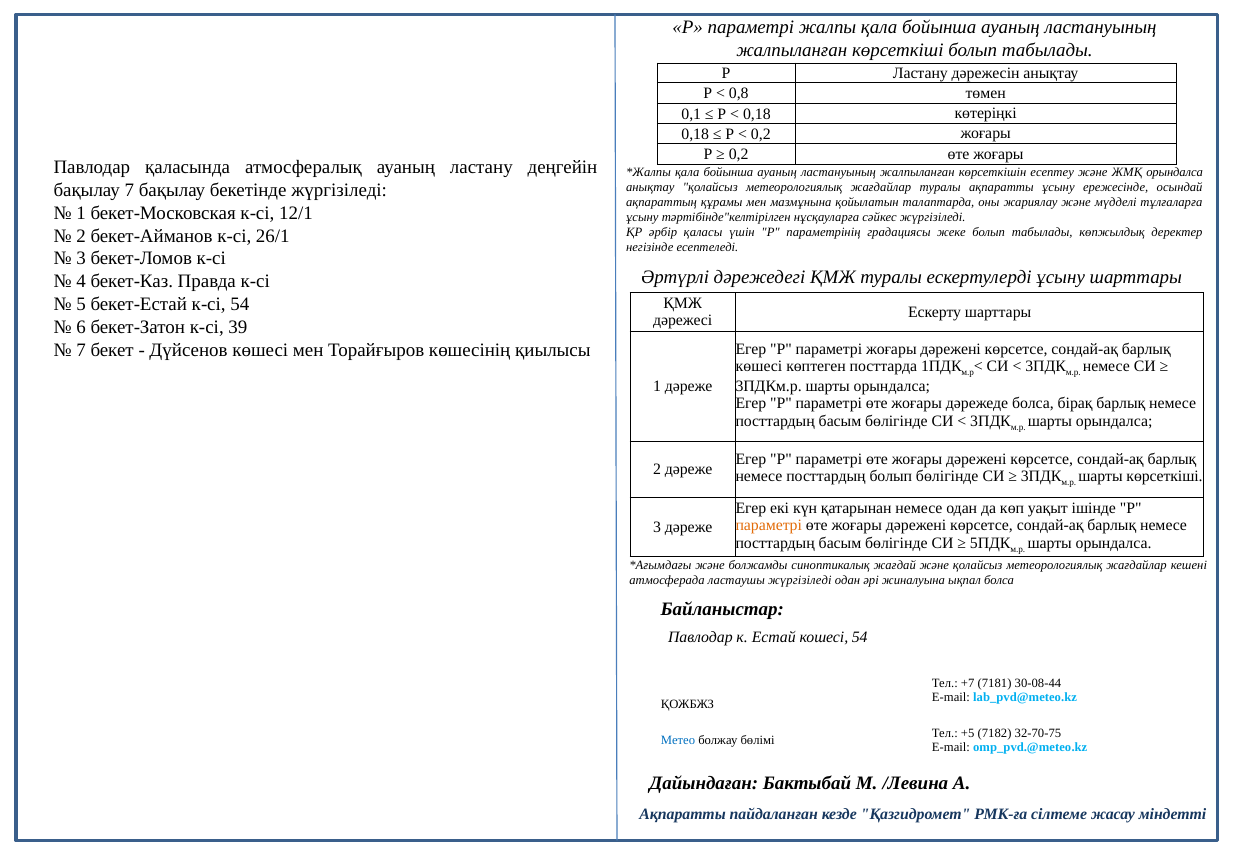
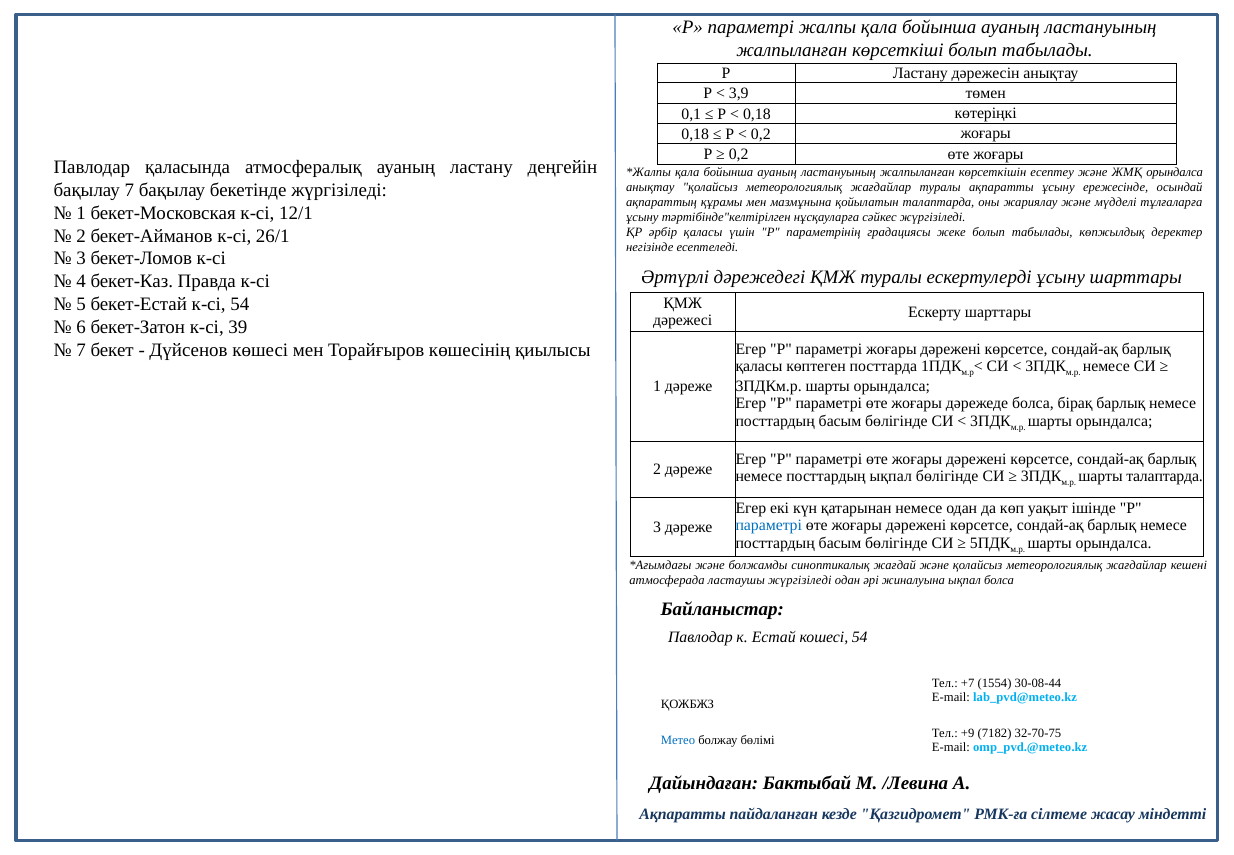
0,8: 0,8 -> 3,9 (739, 94)
көшесі: көшесі -> қаласы (759, 366)
посттардың болып: болып -> ықпал (891, 476)
шарты көрсеткіші: көрсеткіші -> талаптарда (1165, 476)
параметрі colour: orange -> blue (769, 525)
7181: 7181 -> 1554 (995, 683)
+5: +5 -> +9 (968, 732)
